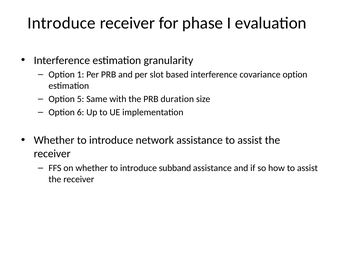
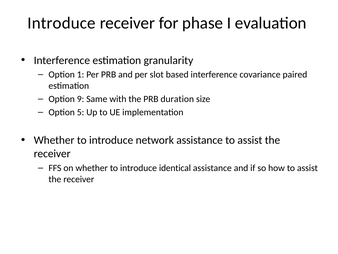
covariance option: option -> paired (295, 74)
5: 5 -> 9 (81, 99)
6: 6 -> 5 (81, 112)
subband: subband -> identical (175, 168)
